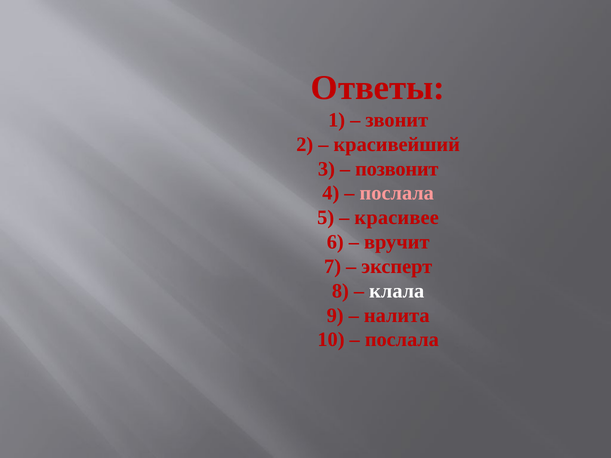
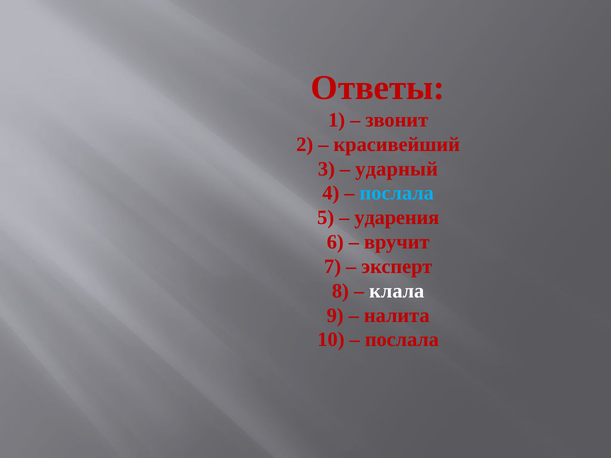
позвонит: позвонит -> ударный (397, 169)
послала colour: pink -> light blue (397, 193)
красивее: красивее -> ударения (397, 218)
